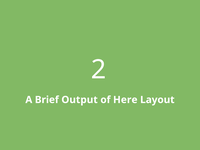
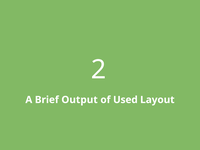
Here: Here -> Used (125, 100)
